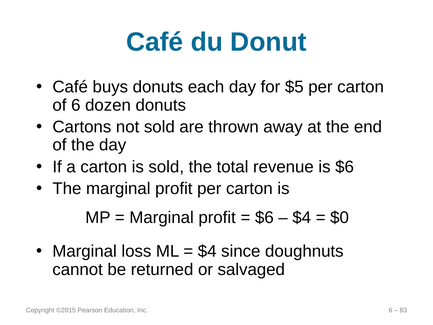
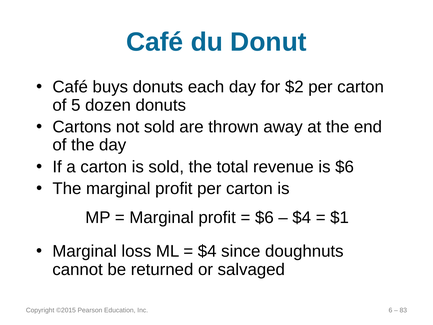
$5: $5 -> $2 (294, 87)
of 6: 6 -> 5 (76, 105)
$0: $0 -> $1 (340, 218)
